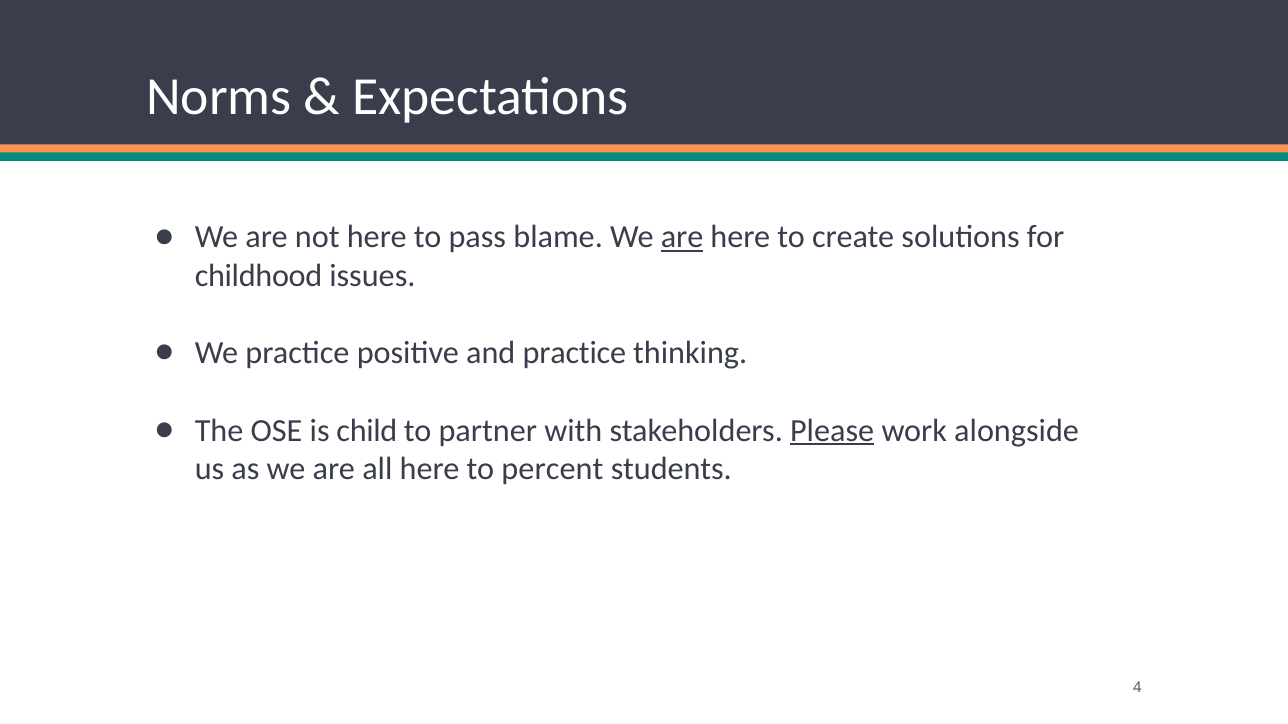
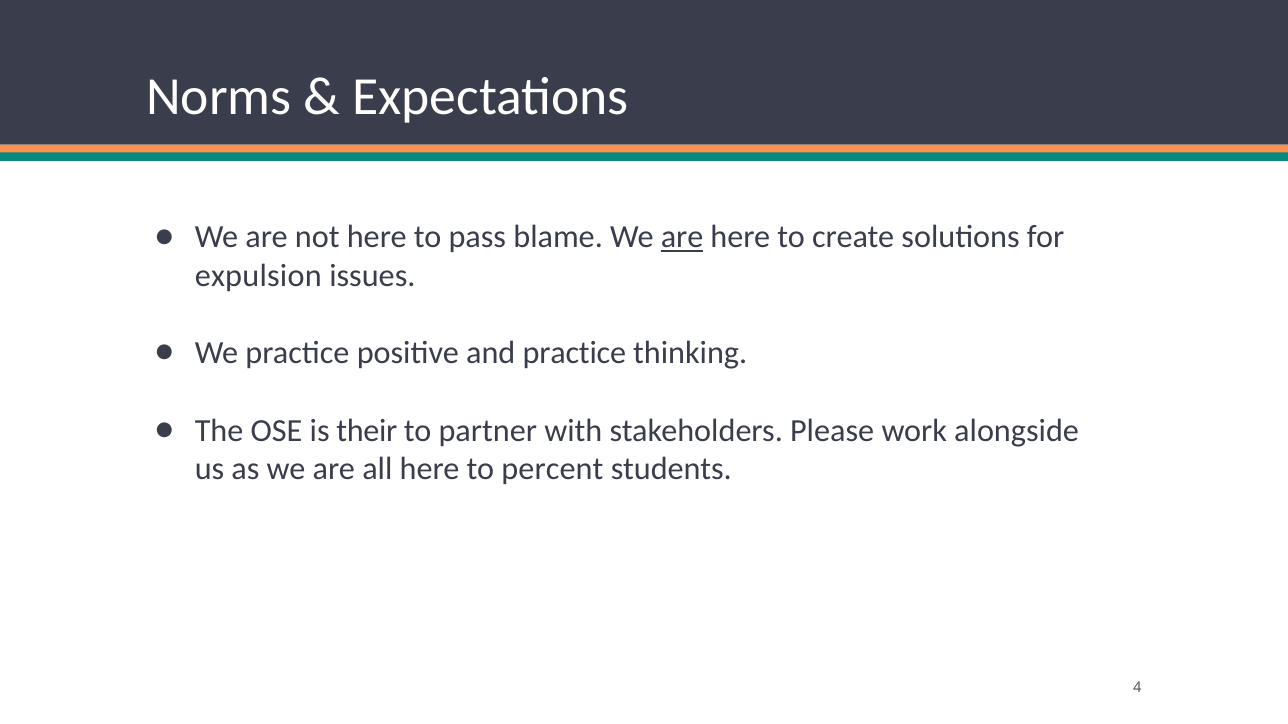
childhood: childhood -> expulsion (258, 276)
child: child -> their (367, 431)
Please underline: present -> none (832, 431)
